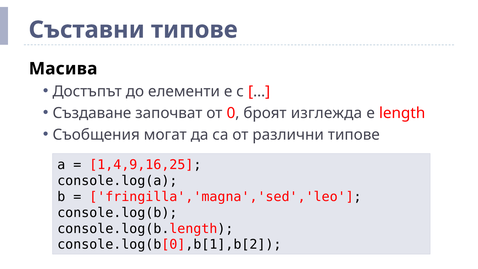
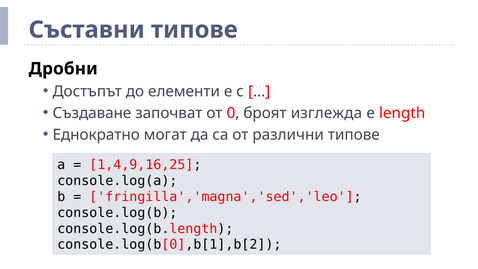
Масива: Масива -> Дробни (63, 69)
Съобщения: Съобщения -> Еднократно (96, 135)
